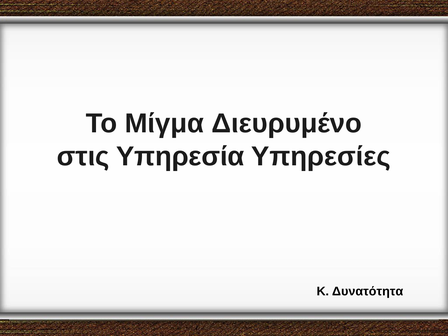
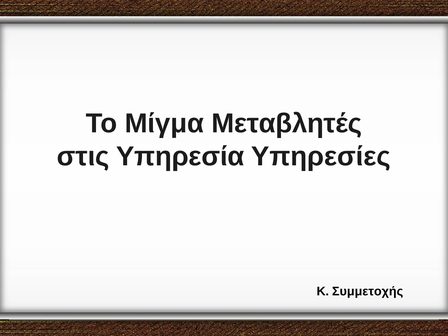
Διευρυμένο: Διευρυμένο -> Μεταβλητές (287, 124)
Δυνατότητα: Δυνατότητα -> Συμμετοχής (368, 291)
